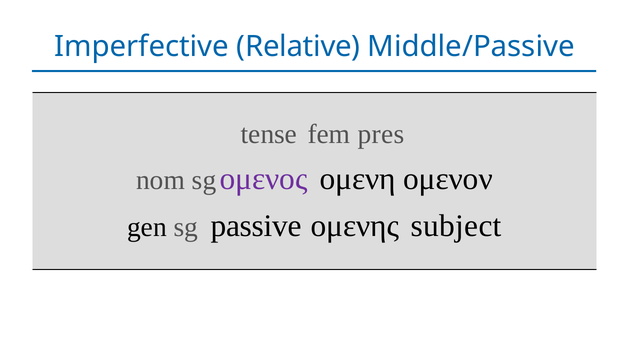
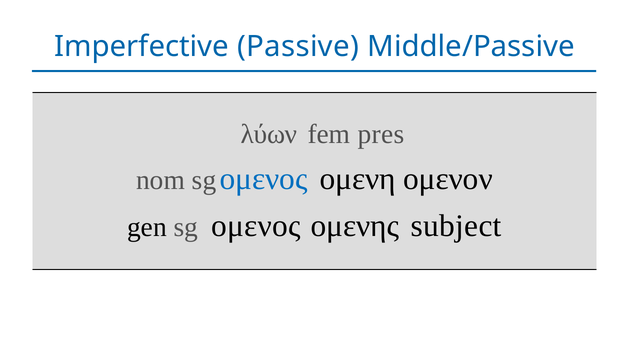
Relative: Relative -> Passive (298, 47)
tense: tense -> λύων (269, 134)
ομενος colour: purple -> blue (264, 179)
passive: passive -> ομενος (256, 226)
